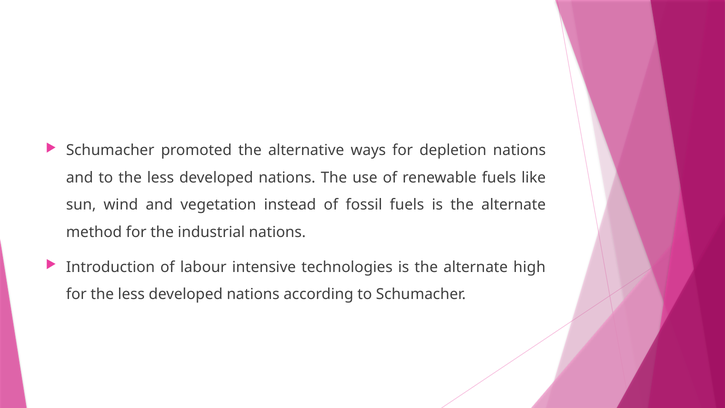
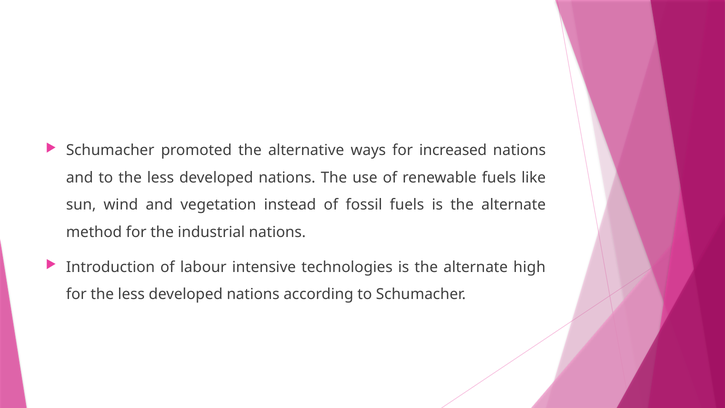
depletion: depletion -> increased (453, 150)
